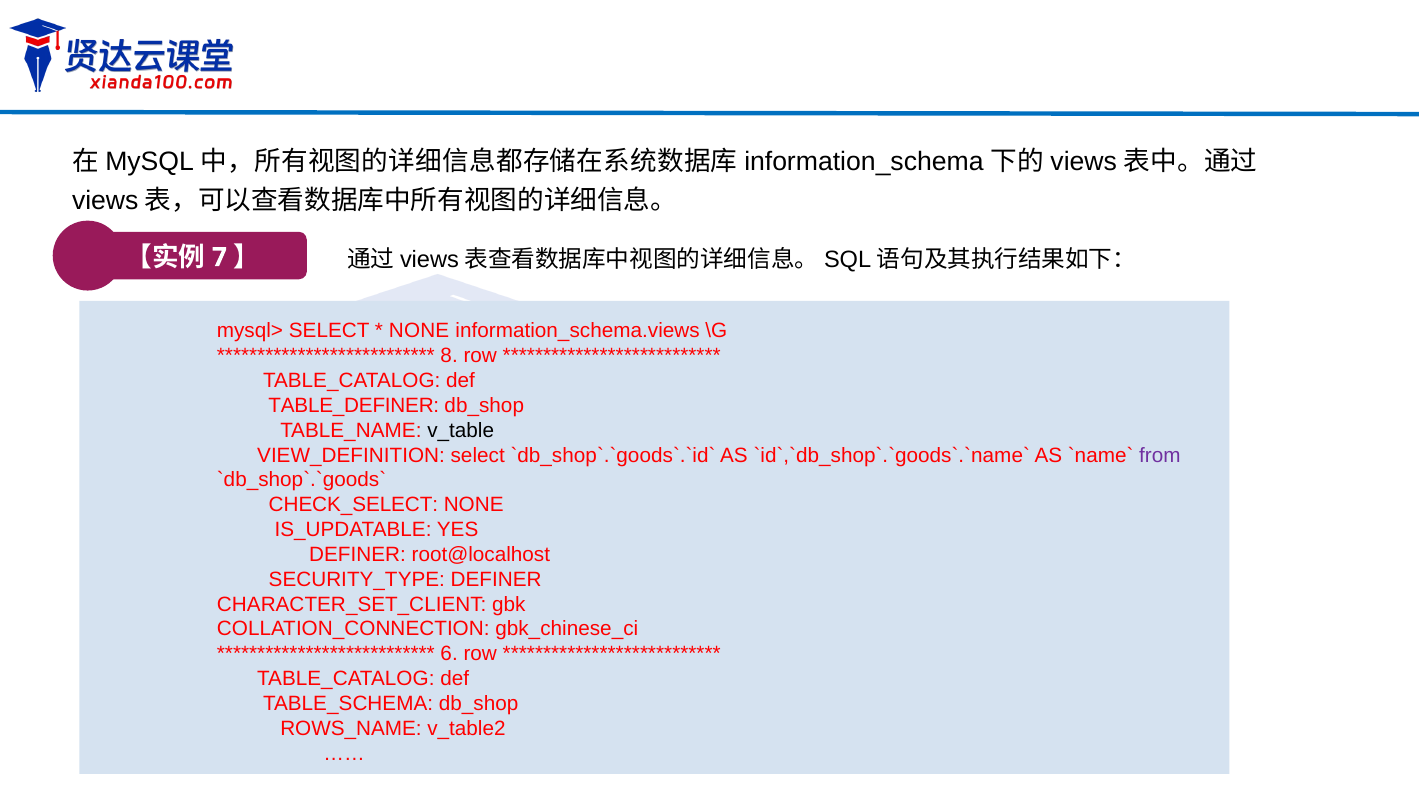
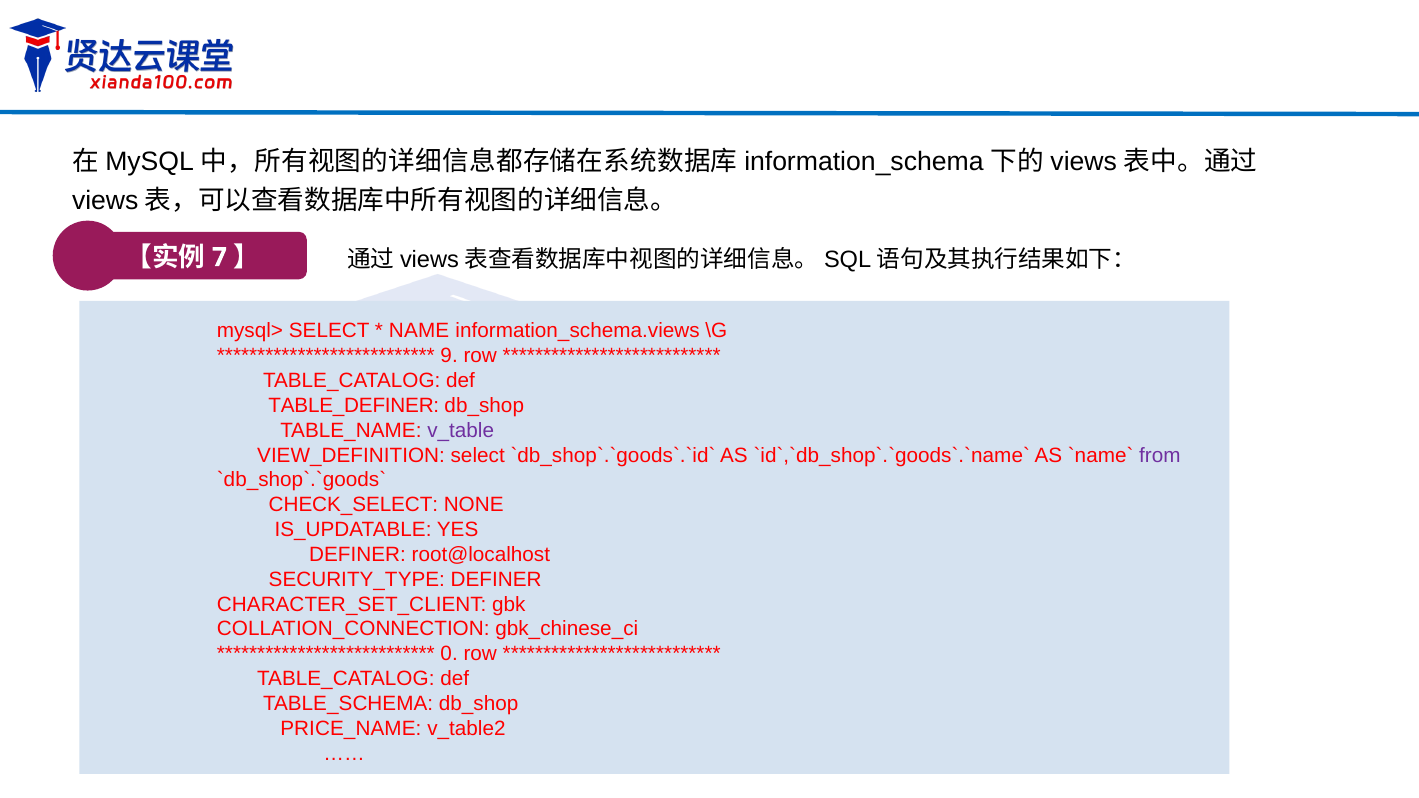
NONE: NONE -> NAME (419, 331)
8: 8 -> 9 (449, 356)
v_table colour: black -> purple (461, 430)
6: 6 -> 0 (449, 654)
ROWS_NAME: ROWS_NAME -> PRICE_NAME (351, 729)
